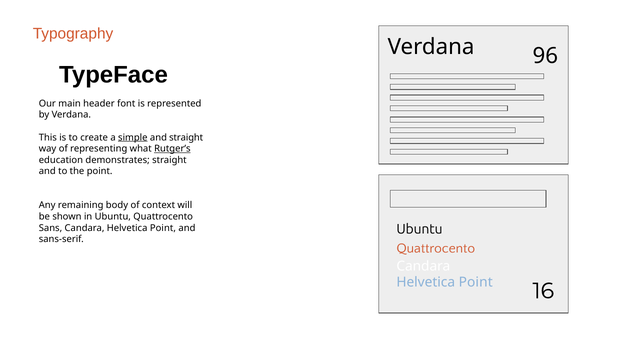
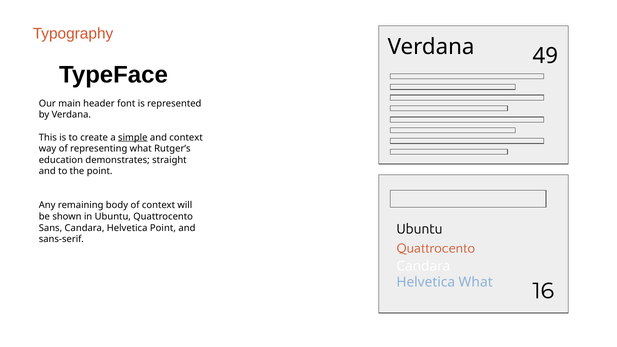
96: 96 -> 49 (545, 56)
and straight: straight -> context (186, 137)
Rutger’s underline: present -> none (172, 149)
Point: Point -> What (476, 282)
